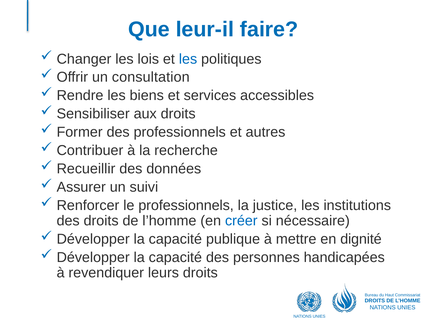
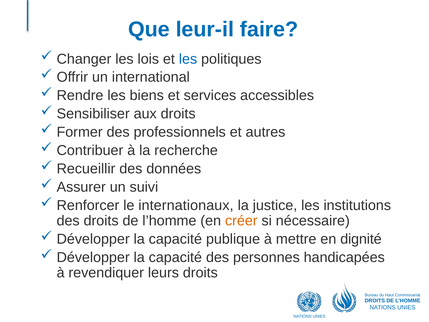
consultation: consultation -> international (151, 77)
le professionnels: professionnels -> internationaux (186, 205)
créer colour: blue -> orange (241, 221)
